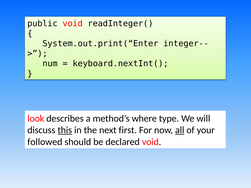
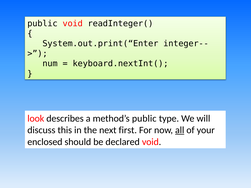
method’s where: where -> public (144, 119)
this underline: present -> none (65, 130)
followed: followed -> enclosed (45, 142)
